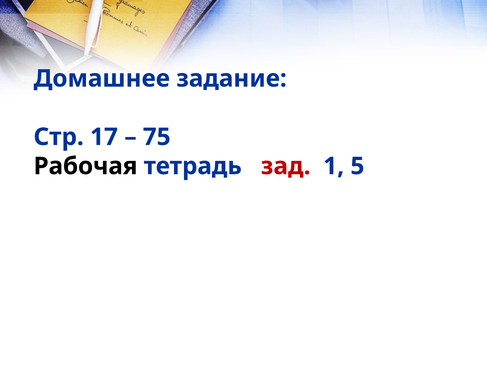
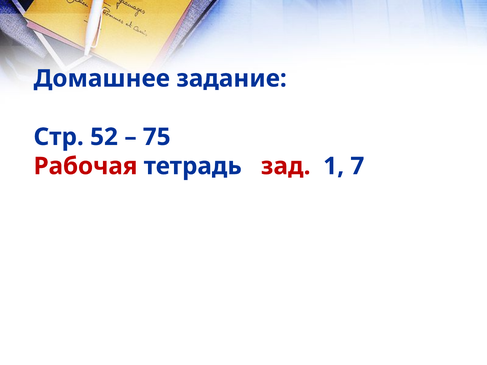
17: 17 -> 52 (104, 137)
Рабочая colour: black -> red (86, 166)
5: 5 -> 7 (357, 166)
